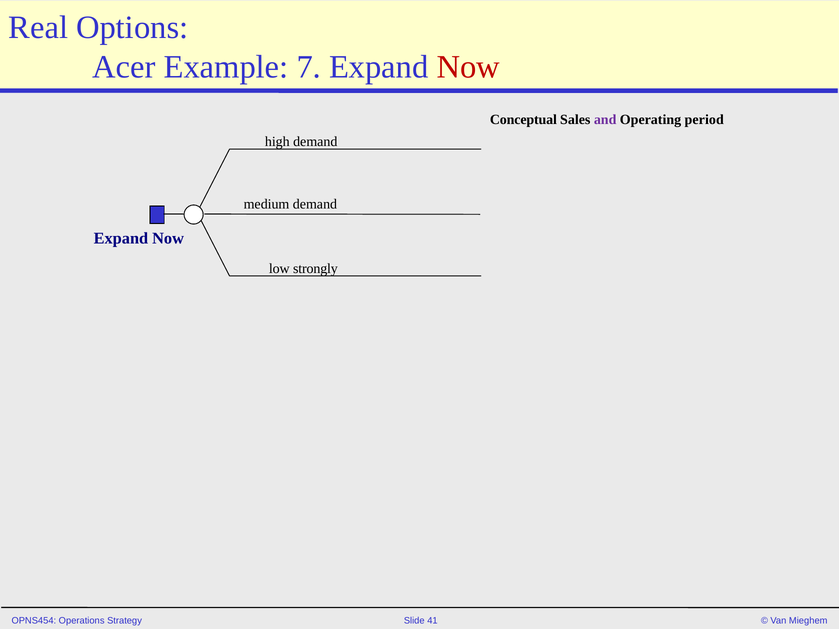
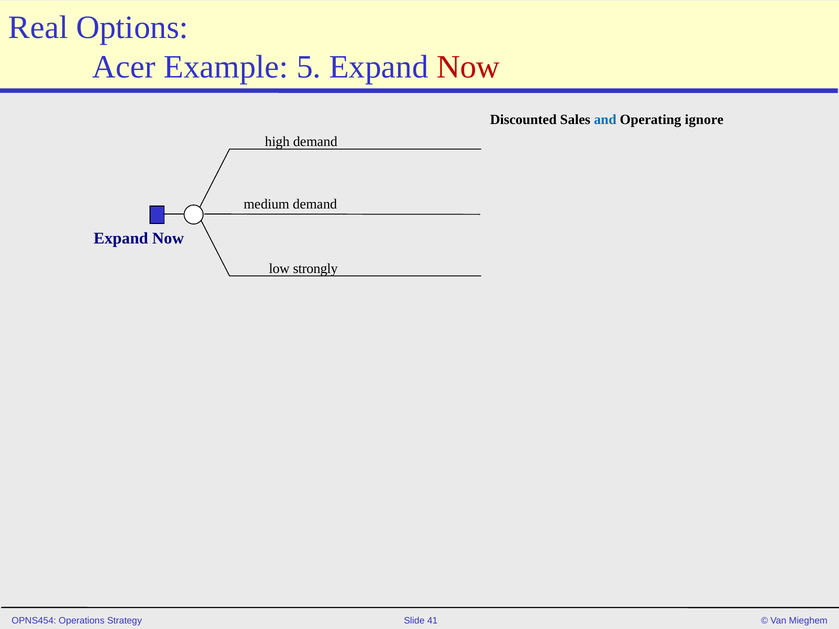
7: 7 -> 5 (309, 67)
Conceptual: Conceptual -> Discounted (523, 119)
and colour: purple -> blue (605, 119)
period: period -> ignore (704, 119)
